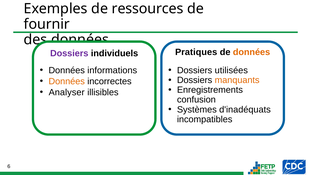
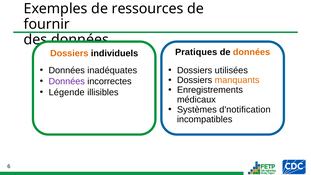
Dossiers colour: purple -> orange (69, 53)
informations: informations -> inadéquates (112, 70)
Données colour: orange -> purple (67, 81)
Analyser: Analyser -> Légende (67, 92)
confusion: confusion -> médicaux (196, 100)
d'inadéquats: d'inadéquats -> d'notification (245, 109)
